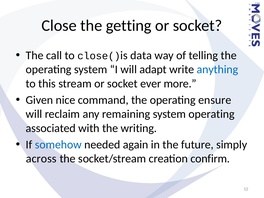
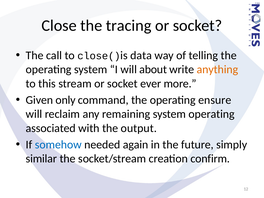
getting: getting -> tracing (129, 26)
adapt: adapt -> about (153, 69)
anything colour: blue -> orange (217, 69)
nice: nice -> only (66, 100)
writing: writing -> output (139, 128)
across: across -> similar (41, 159)
